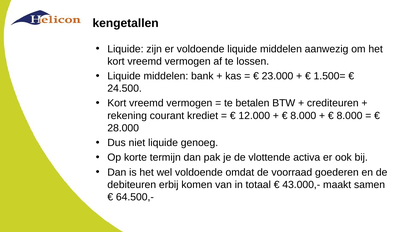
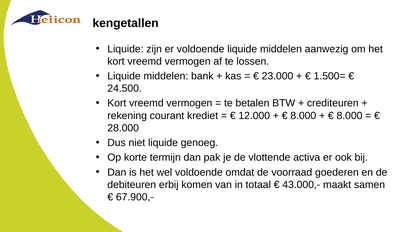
64.500,-: 64.500,- -> 67.900,- (135, 197)
